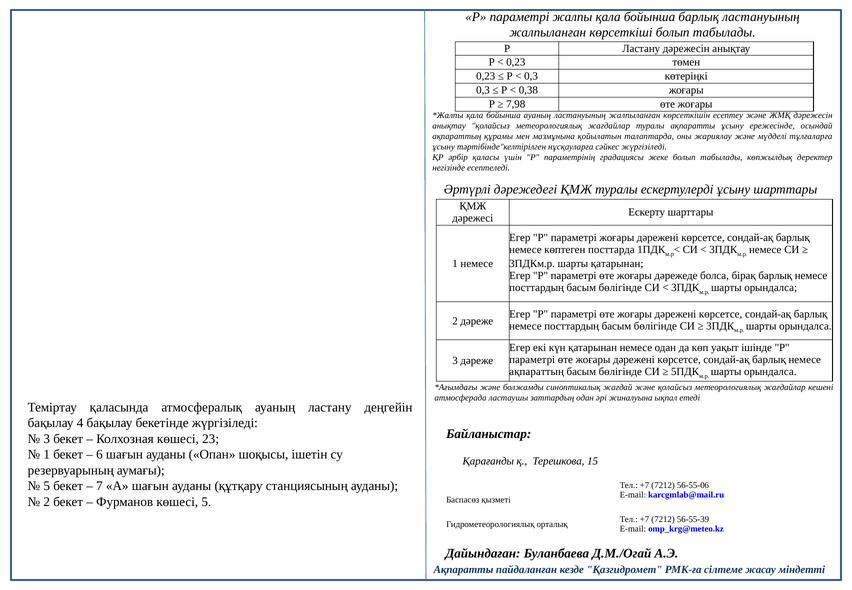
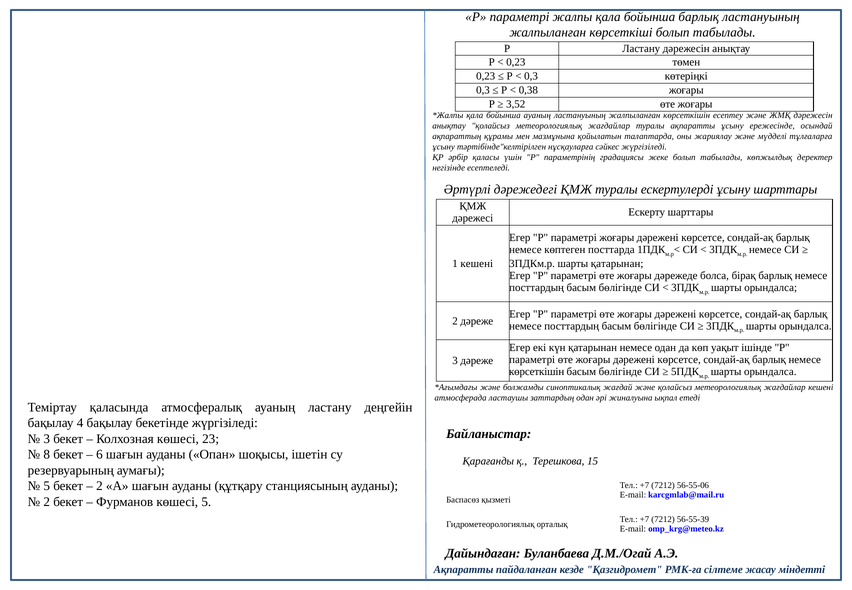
7,98: 7,98 -> 3,52 (516, 104)
1 немесе: немесе -> кешені (477, 264)
ақпараттың: ақпараттың -> көрсеткішін (537, 372)
1: 1 -> 8 (47, 454)
7: 7 -> 2 (99, 486)
